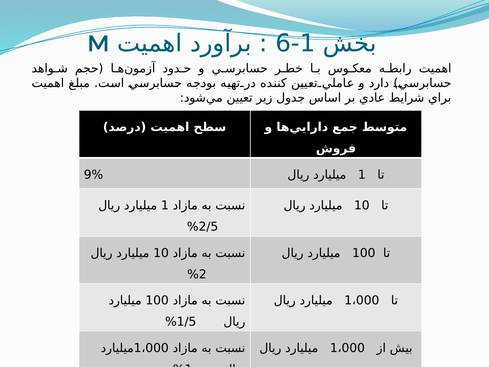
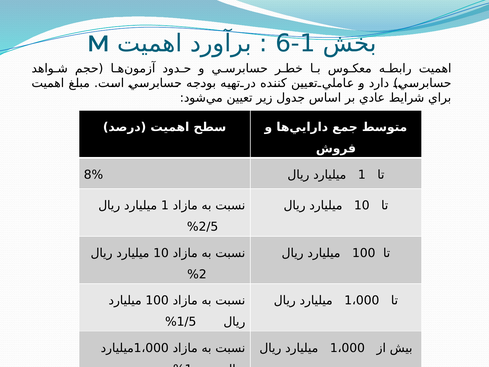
9%: 9% -> 8% (93, 175)
